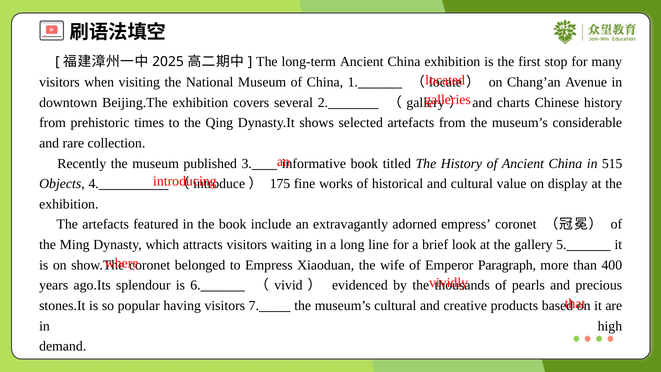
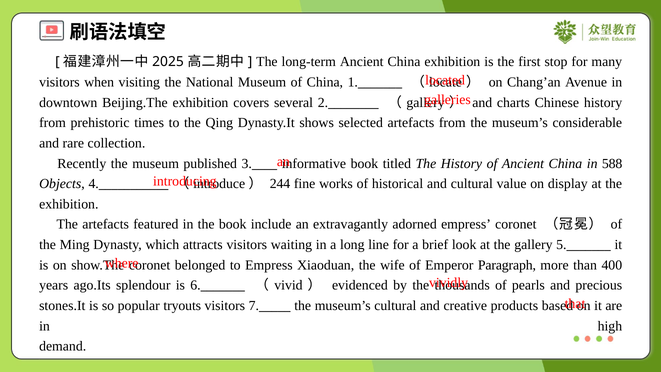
515: 515 -> 588 (612, 163)
175: 175 -> 244 (280, 184)
having: having -> tryouts (182, 306)
